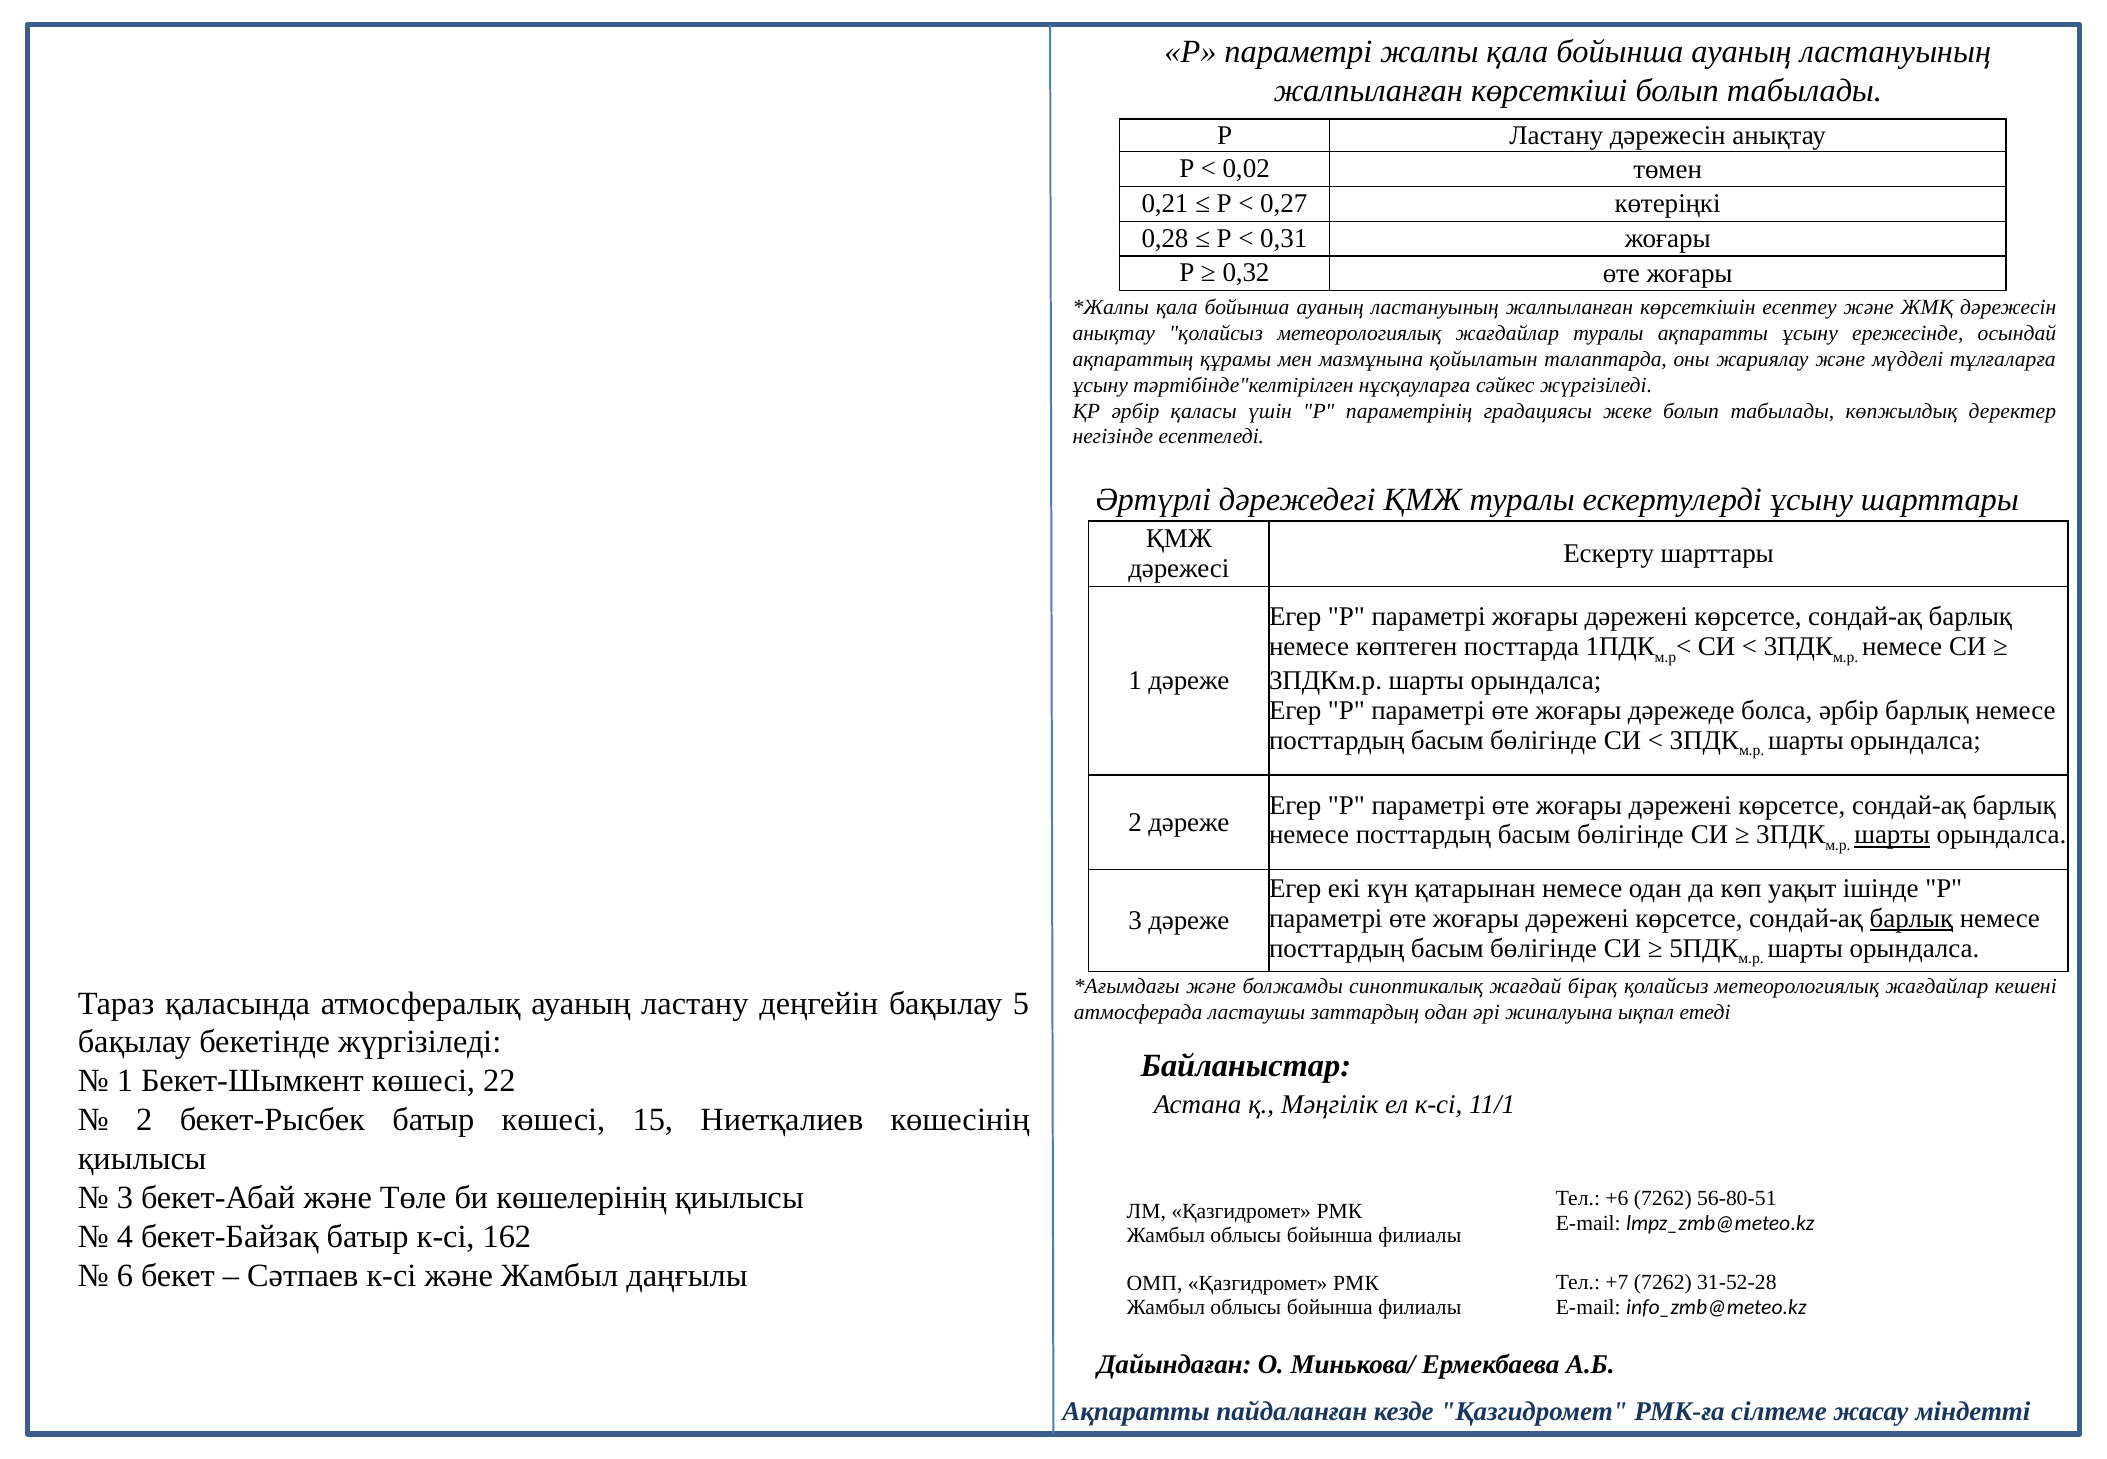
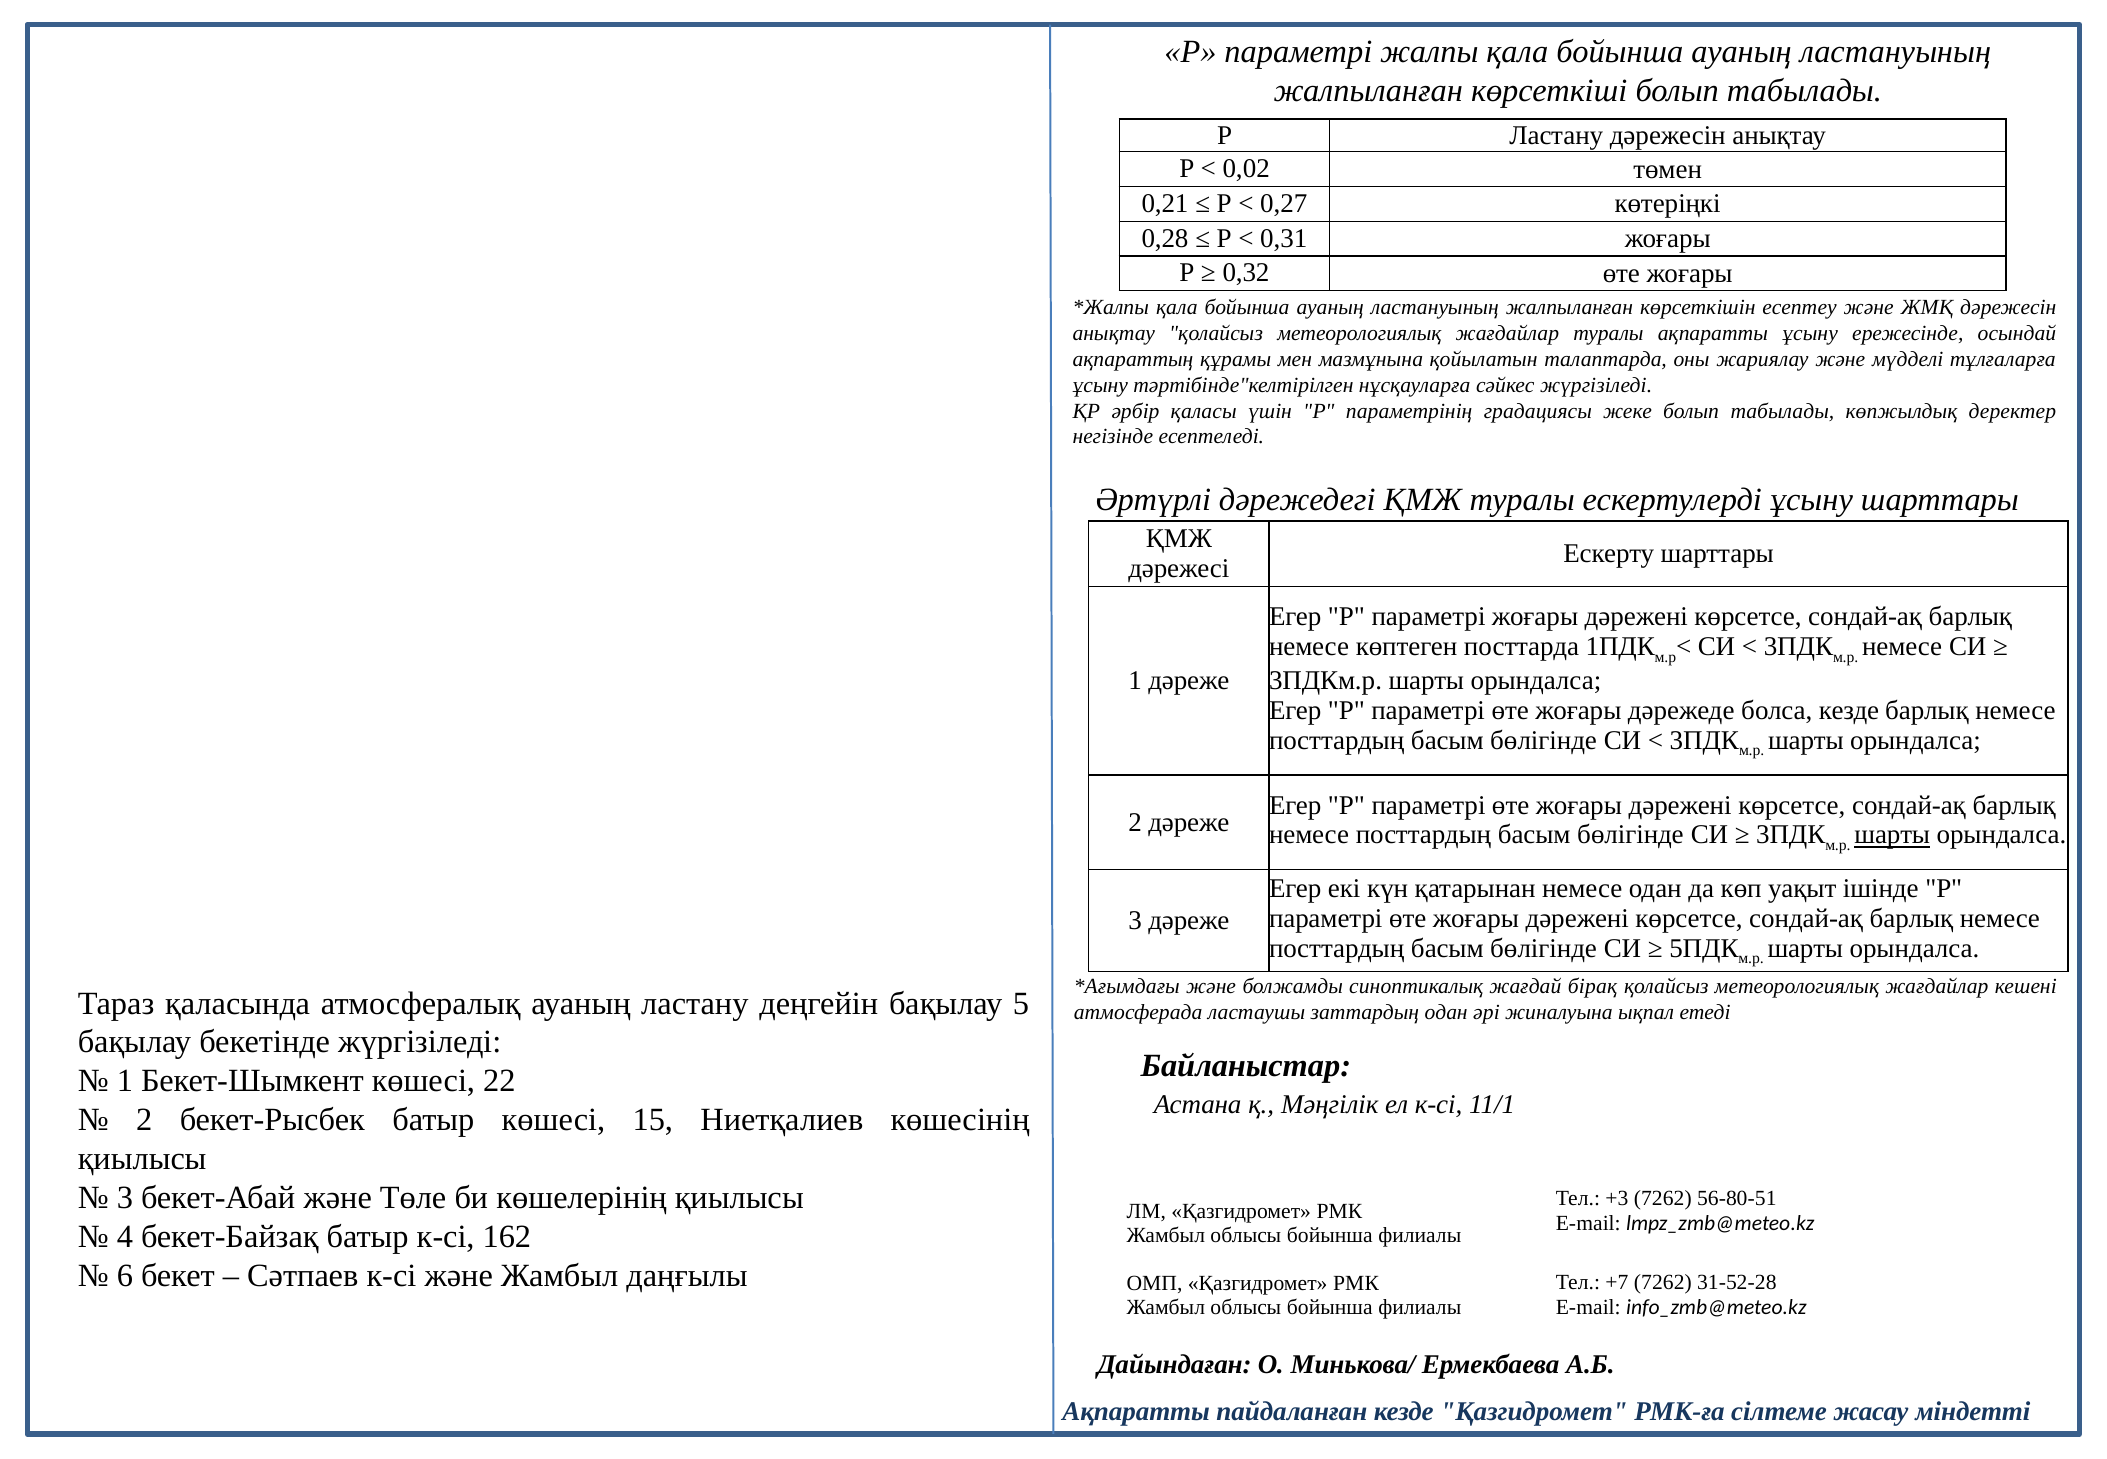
болса әрбір: әрбір -> кезде (1849, 710)
барлық underline: present -> none (1911, 918)
+6: +6 -> +3 (1617, 1198)
